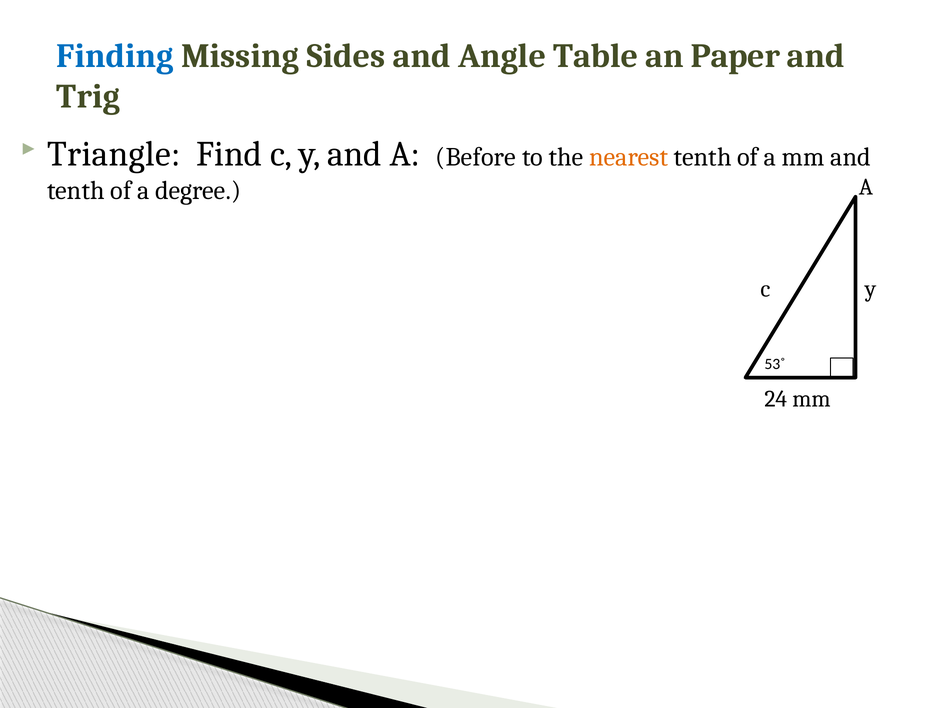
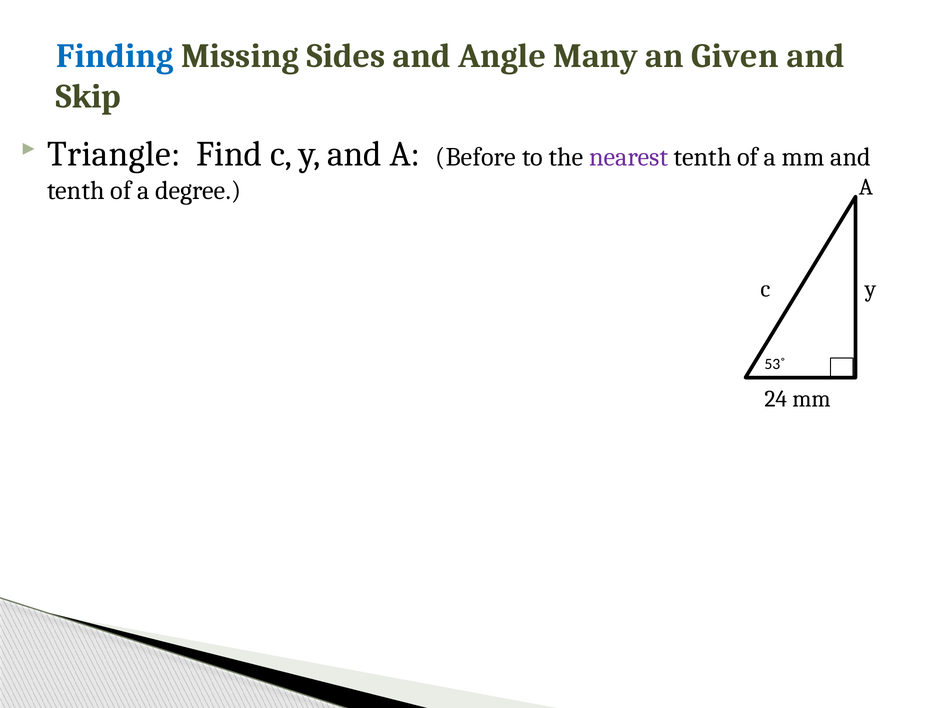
Table: Table -> Many (596, 56)
Paper: Paper -> Given (735, 56)
Trig: Trig -> Skip (88, 97)
nearest colour: orange -> purple (629, 157)
